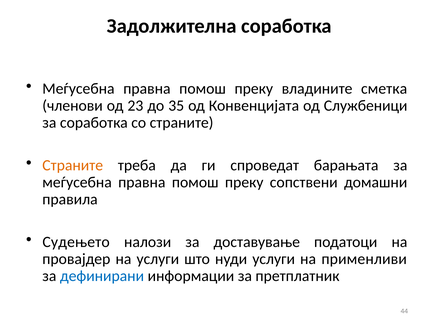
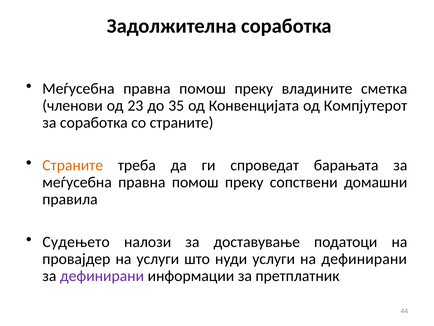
Службеници: Службеници -> Компјутерот (366, 106)
на применливи: применливи -> дефинирани (364, 258)
дефинирани colour: blue -> purple (102, 275)
